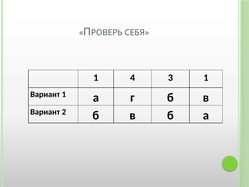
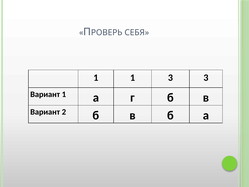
1 4: 4 -> 1 (133, 78)
3 1: 1 -> 3 (206, 78)
